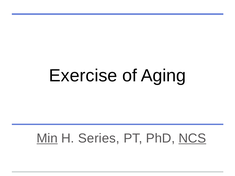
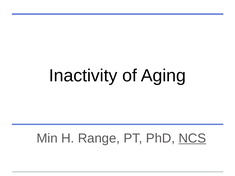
Exercise: Exercise -> Inactivity (83, 76)
Min underline: present -> none (47, 138)
Series: Series -> Range (99, 138)
